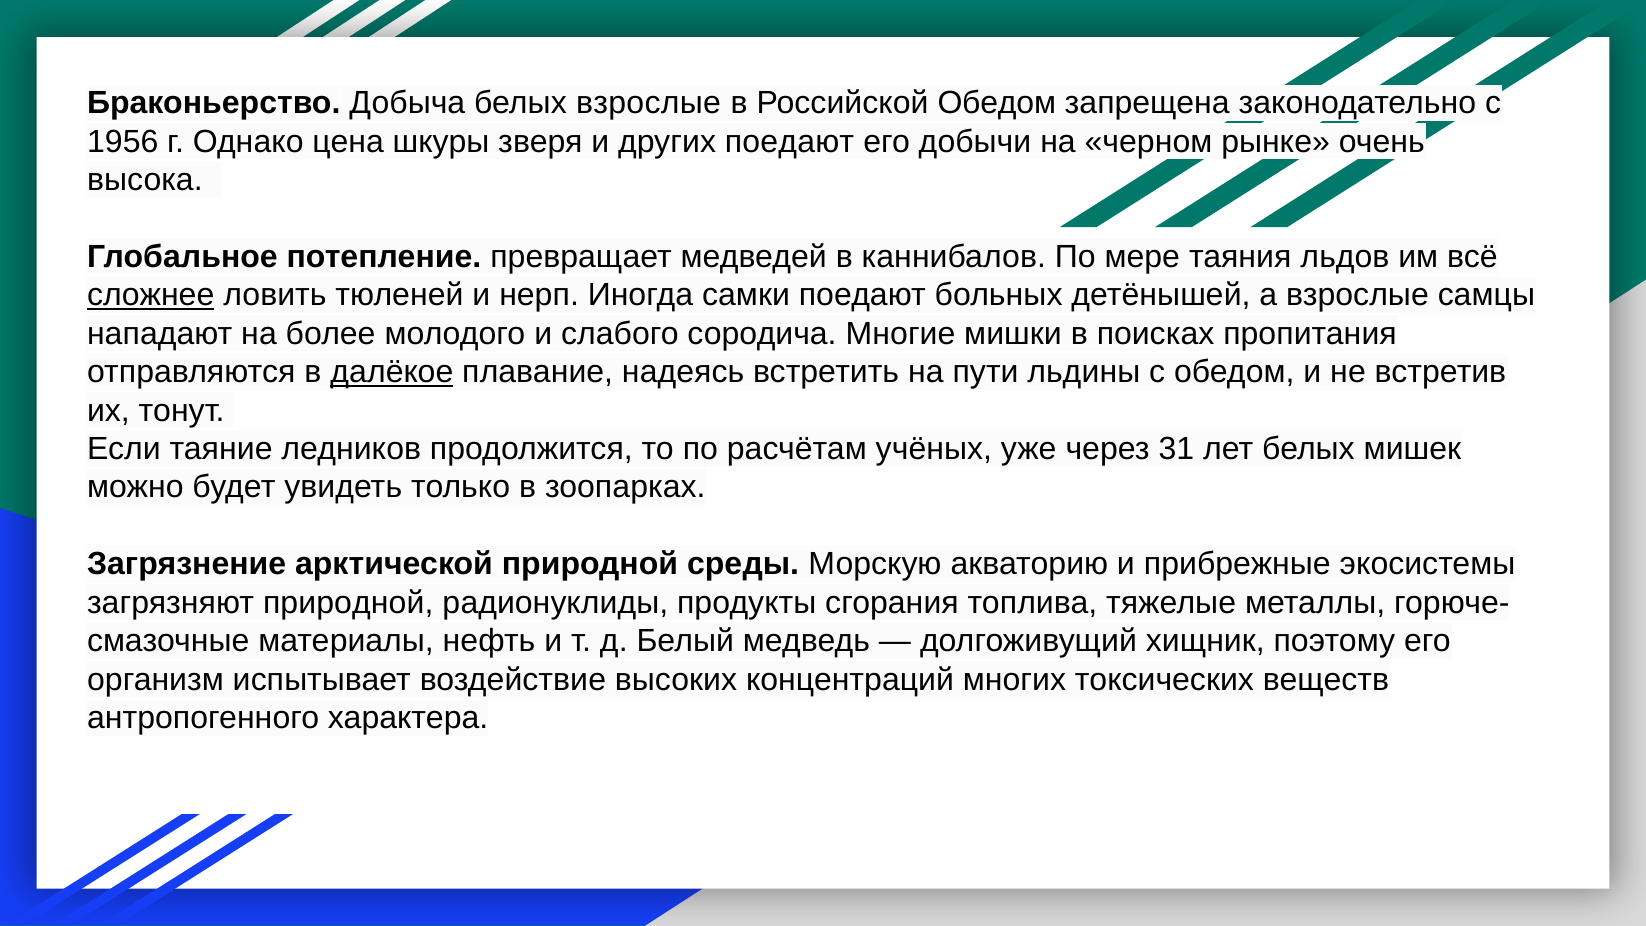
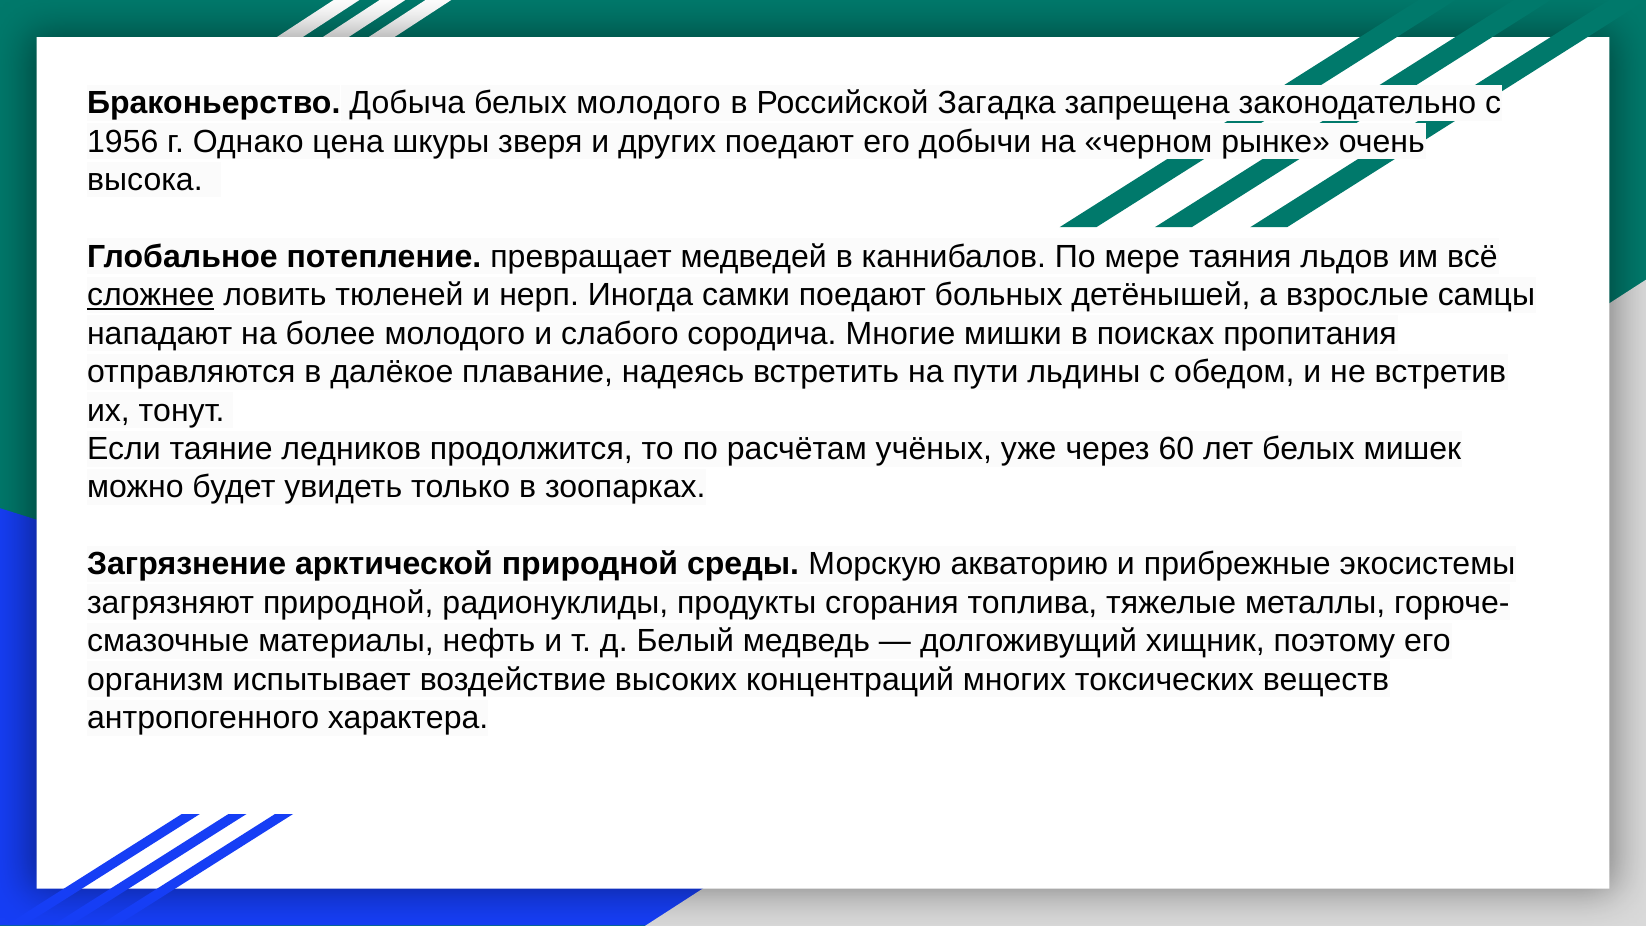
белых взрослые: взрослые -> молодого (649, 103)
Российской Обедом: Обедом -> Загадка (997, 103)
далёкое underline: present -> none (392, 372)
31: 31 -> 60 (1176, 449)
